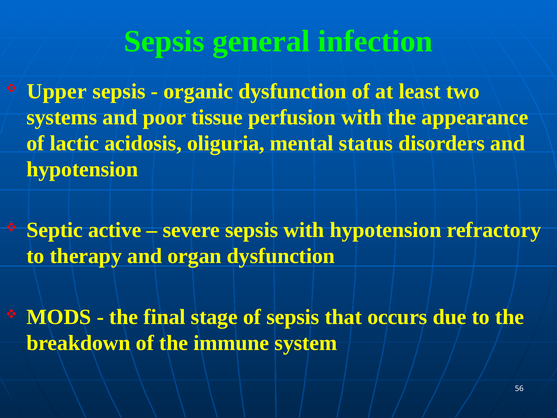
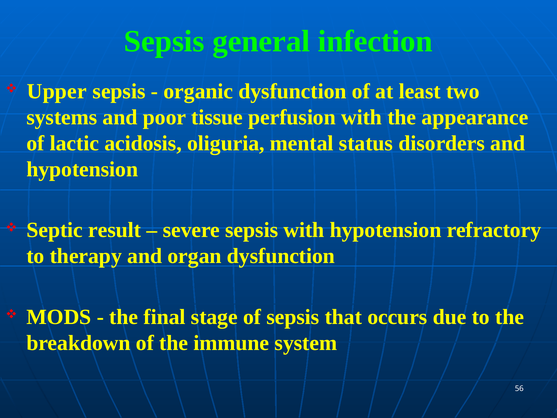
active: active -> result (115, 230)
